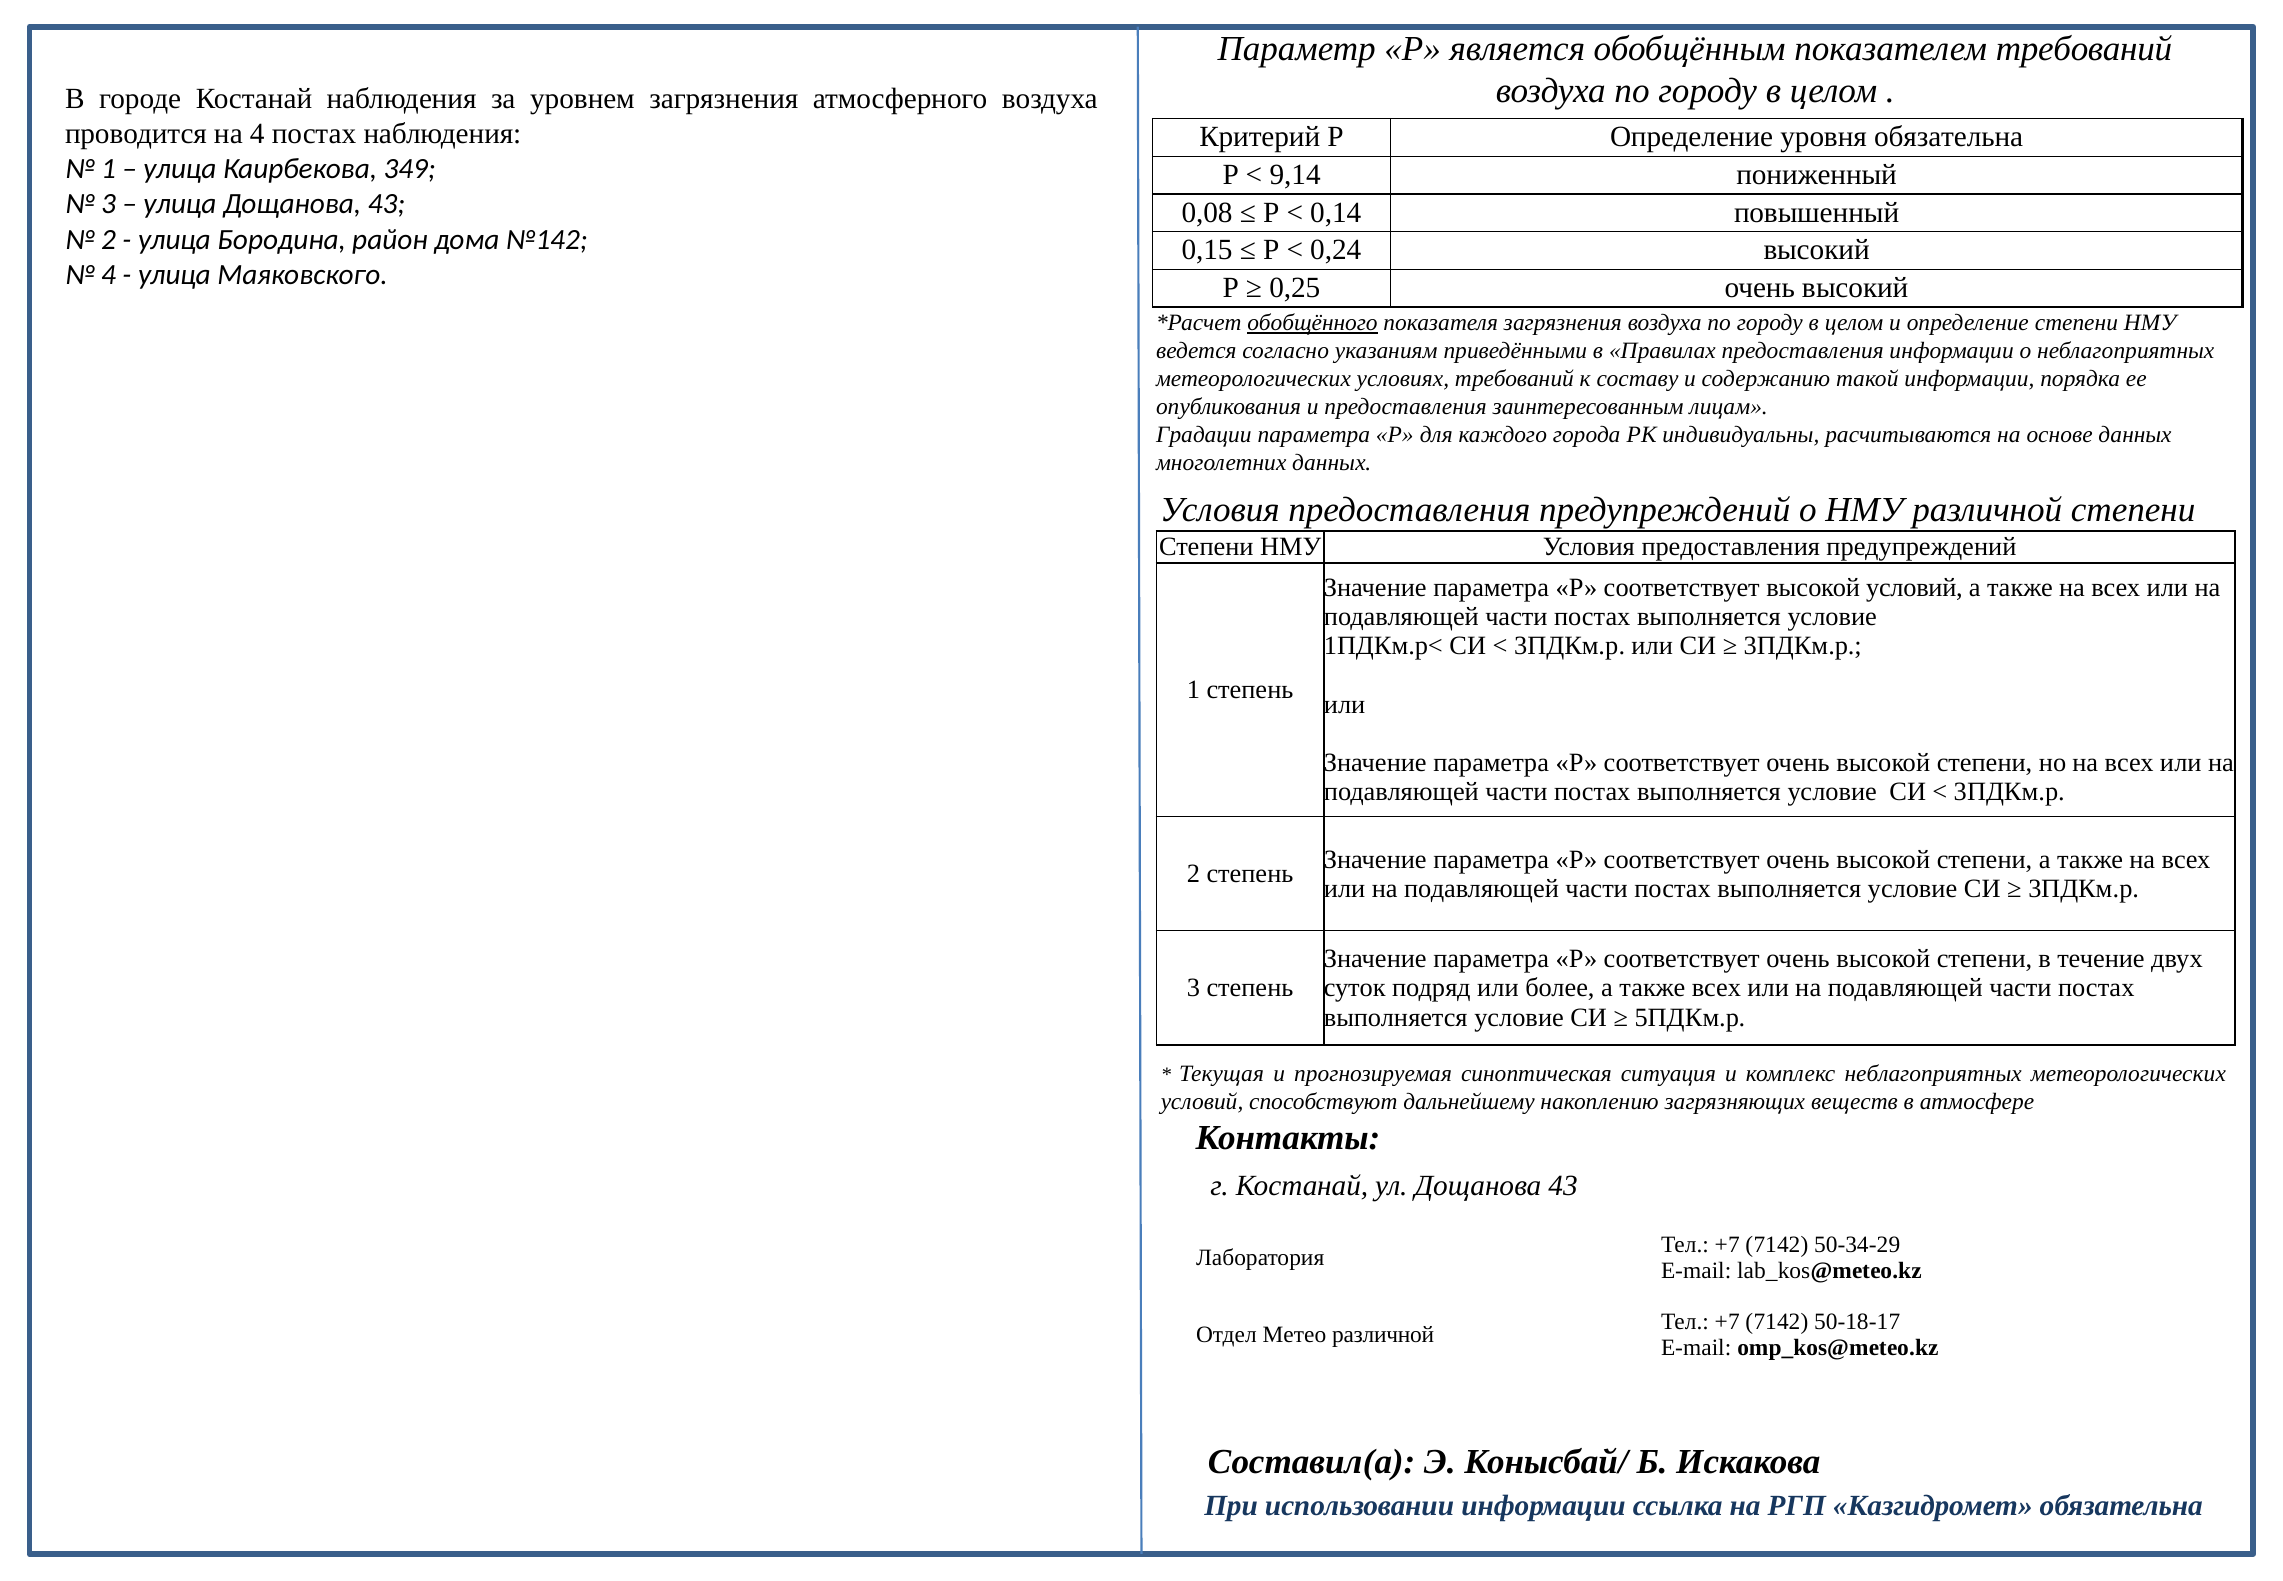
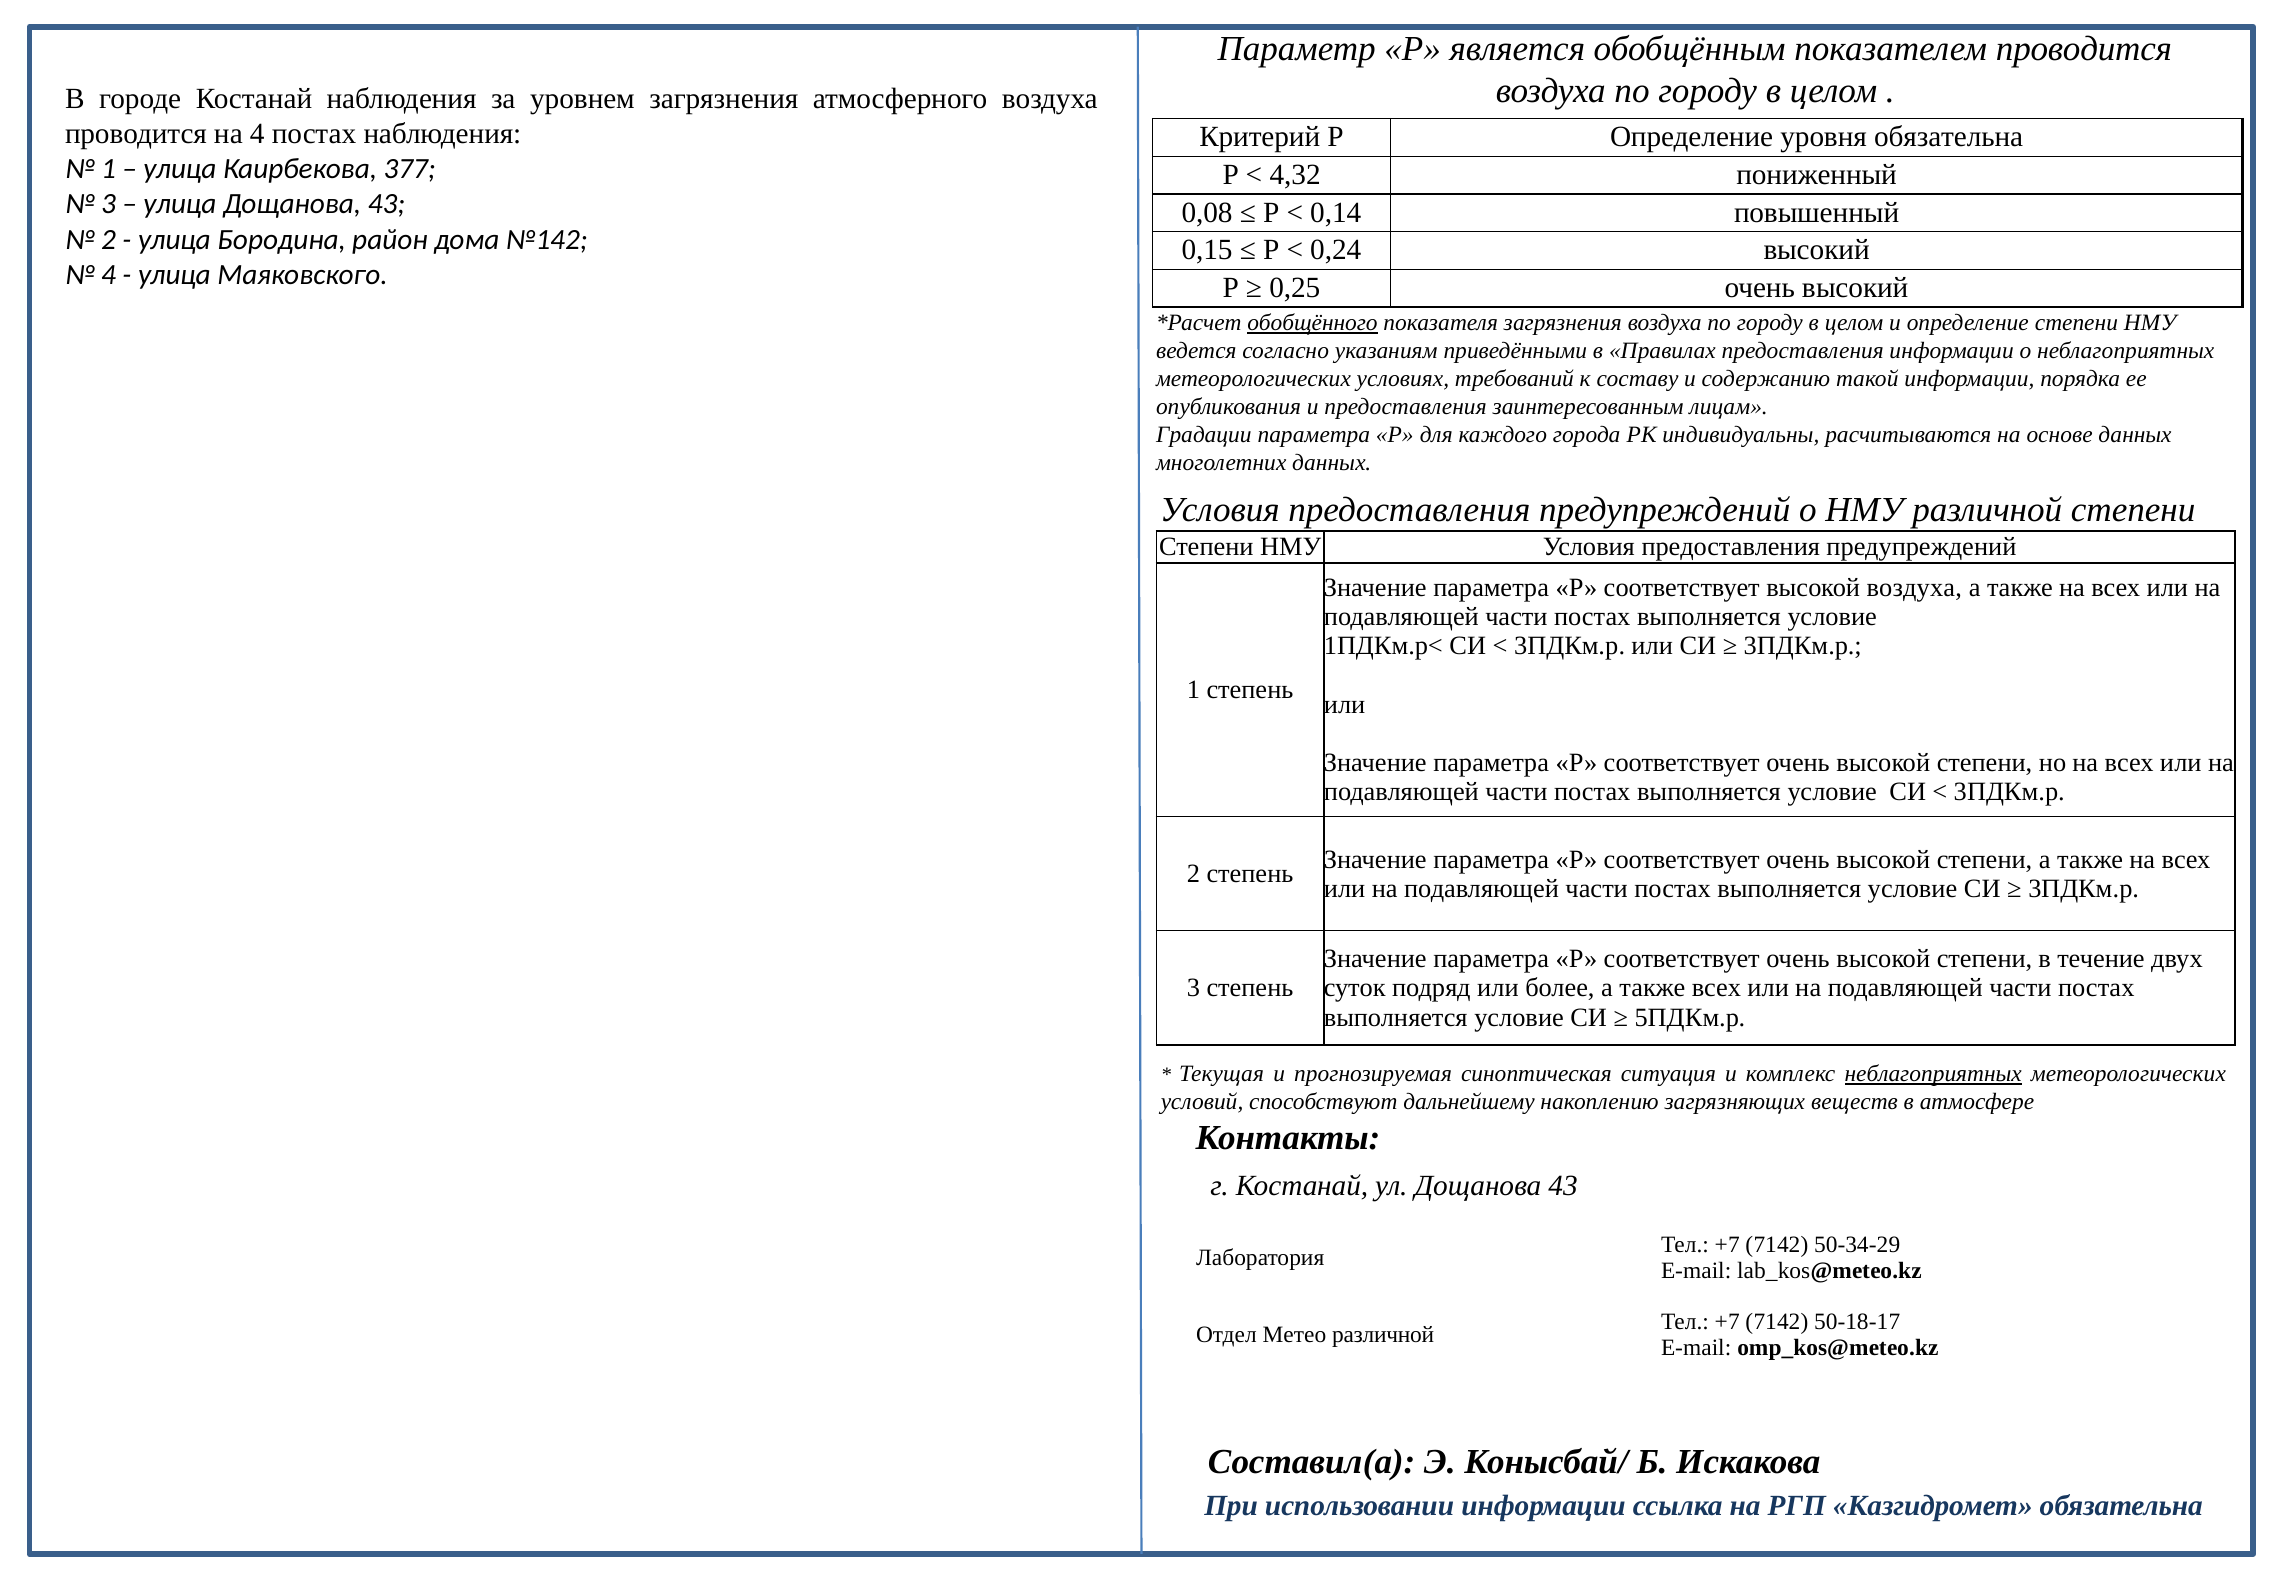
показателем требований: требований -> проводится (2084, 49)
349: 349 -> 377 (410, 169)
9,14: 9,14 -> 4,32 (1295, 175)
высокой условий: условий -> воздуха (1914, 588)
неблагоприятных underline: none -> present (1933, 1073)
